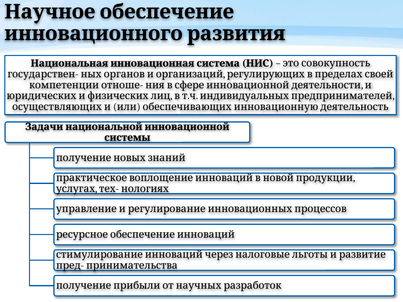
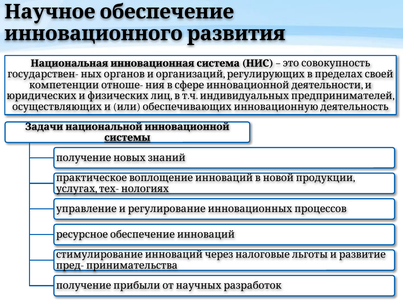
системы underline: none -> present (127, 138)
